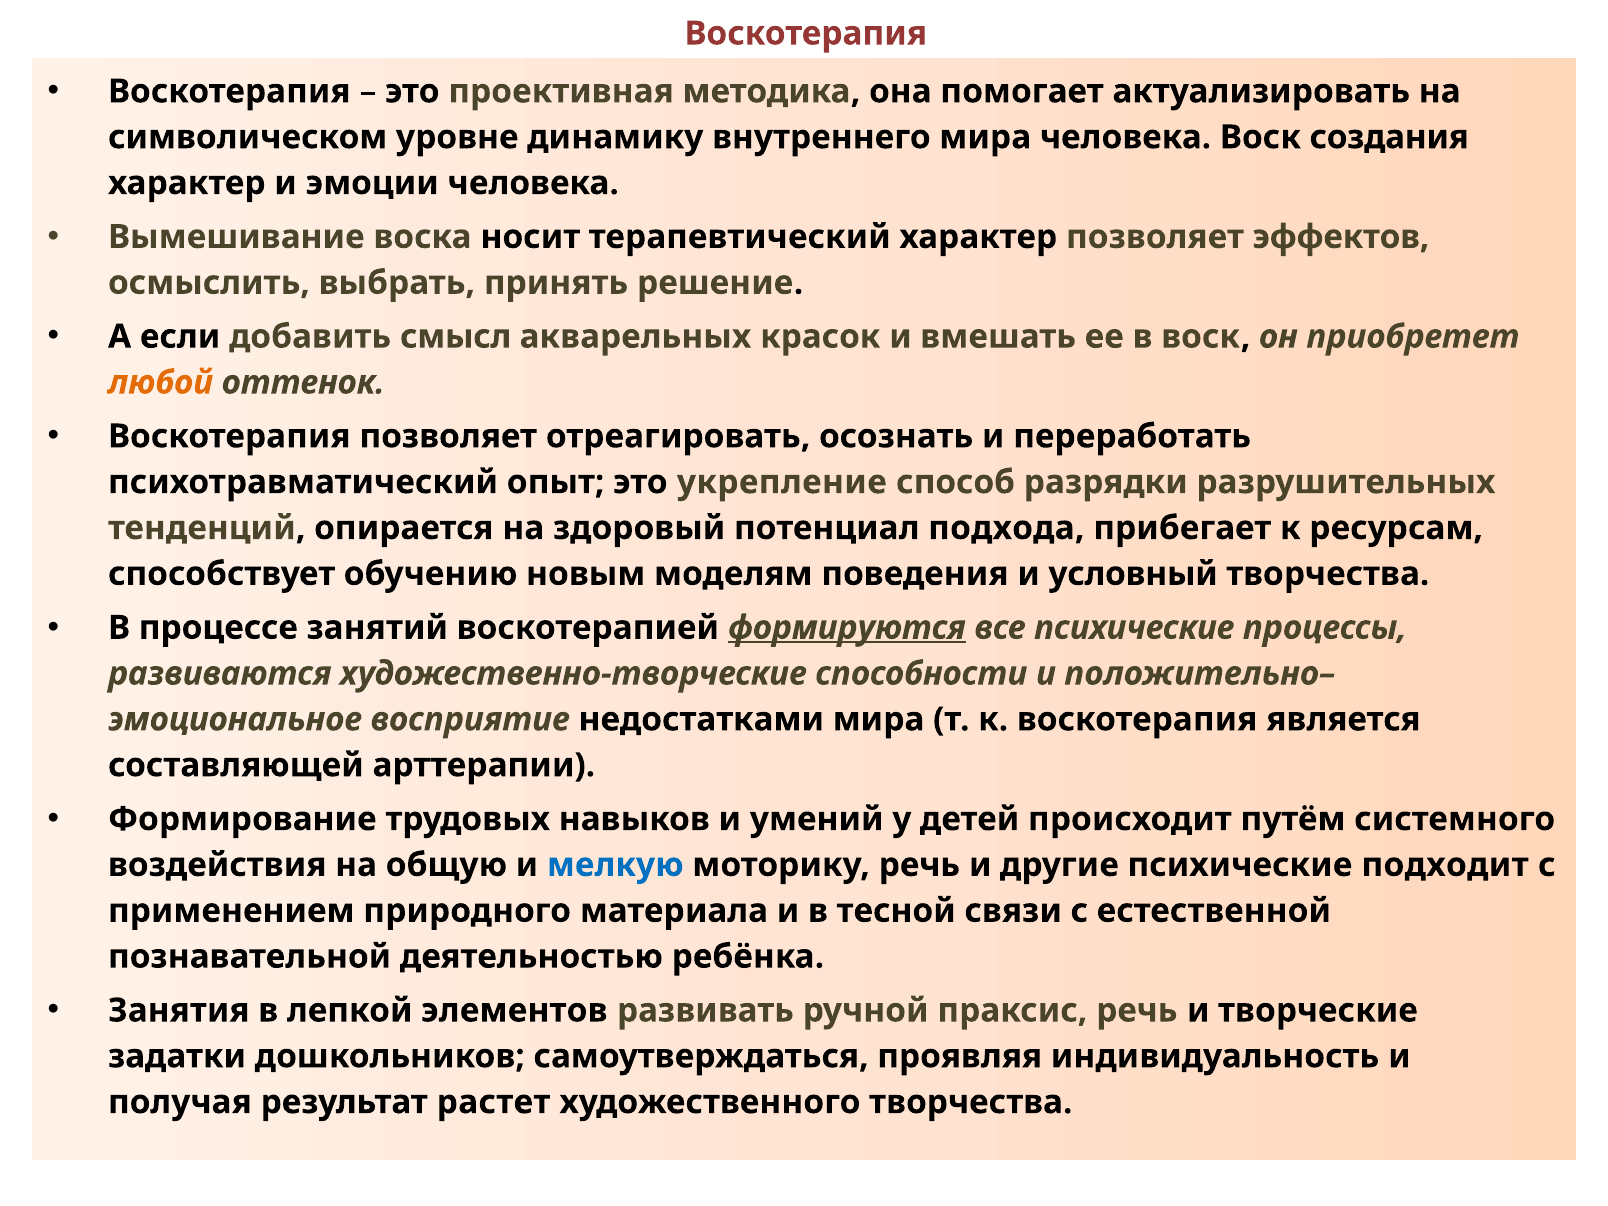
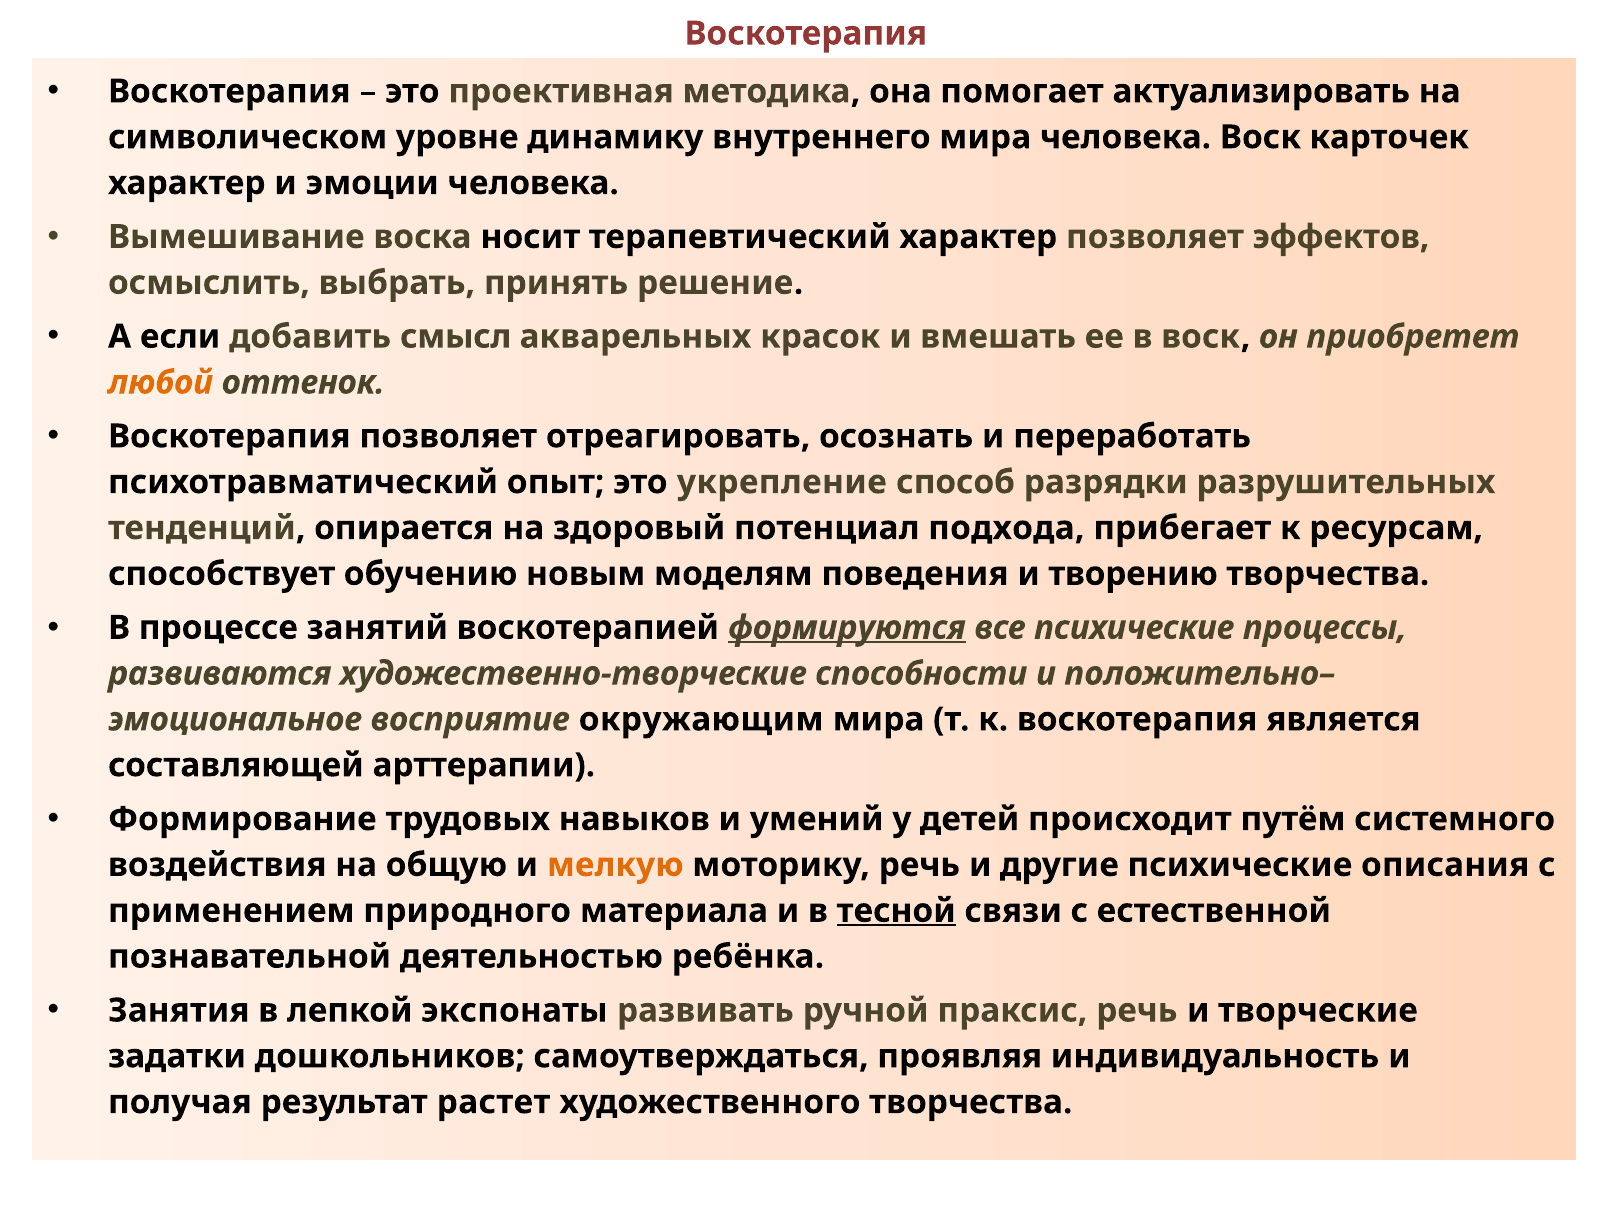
создания: создания -> карточек (1389, 137)
условный: условный -> творению (1133, 574)
недостатками: недостатками -> окружающим (701, 719)
мелкую colour: blue -> orange (615, 865)
подходит: подходит -> описания (1445, 865)
тесной underline: none -> present (896, 911)
элементов: элементов -> экспонаты (514, 1010)
